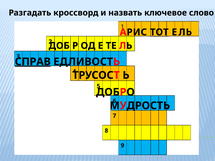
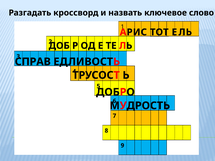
СПРАВ underline: present -> none (33, 62)
